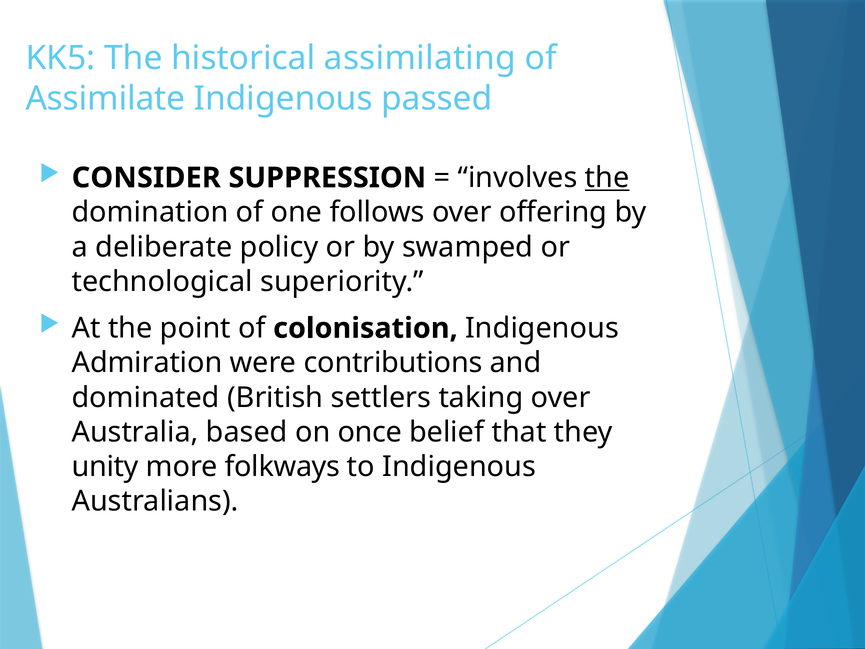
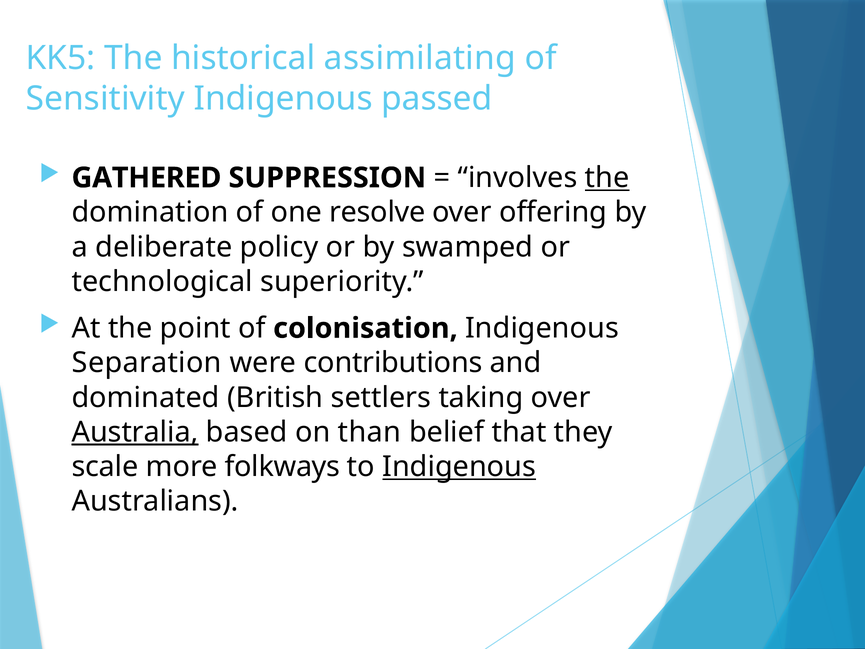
Assimilate: Assimilate -> Sensitivity (105, 99)
CONSIDER: CONSIDER -> GATHERED (146, 178)
follows: follows -> resolve (377, 212)
Admiration: Admiration -> Separation (147, 363)
Australia underline: none -> present (135, 432)
once: once -> than (370, 432)
unity: unity -> scale (105, 467)
Indigenous underline: none -> present (459, 467)
